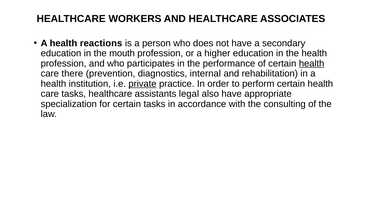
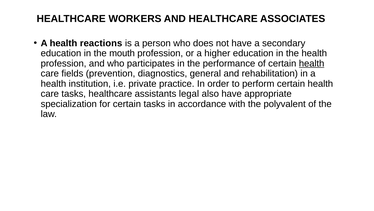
there: there -> fields (72, 73)
internal: internal -> general (205, 73)
private underline: present -> none (142, 83)
consulting: consulting -> polyvalent (285, 104)
